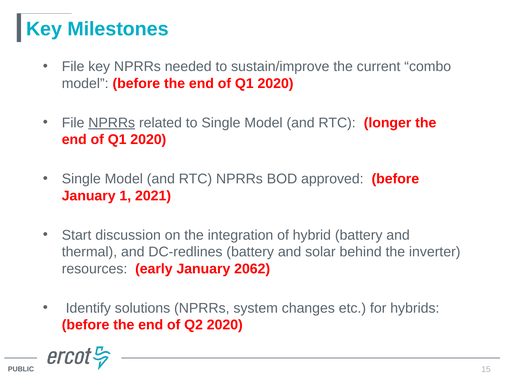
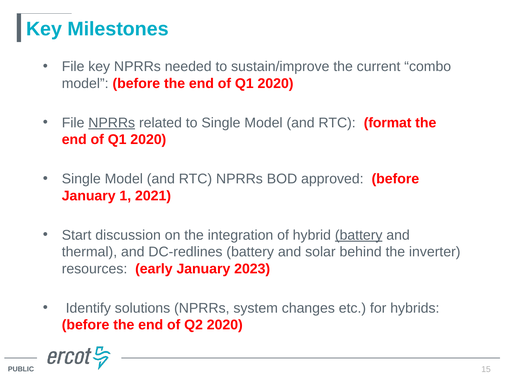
longer: longer -> format (388, 123)
battery underline: none -> present (359, 235)
2062: 2062 -> 2023 (252, 269)
